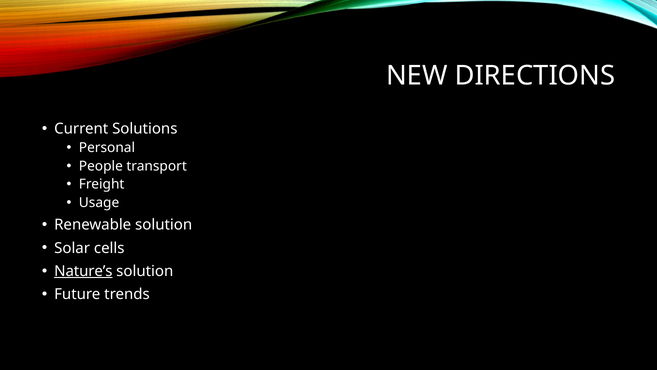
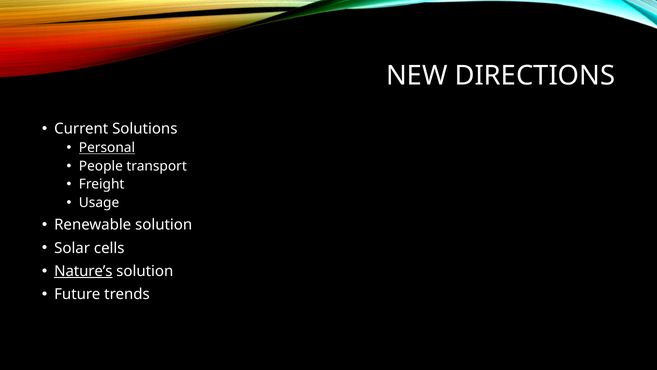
Personal underline: none -> present (107, 148)
